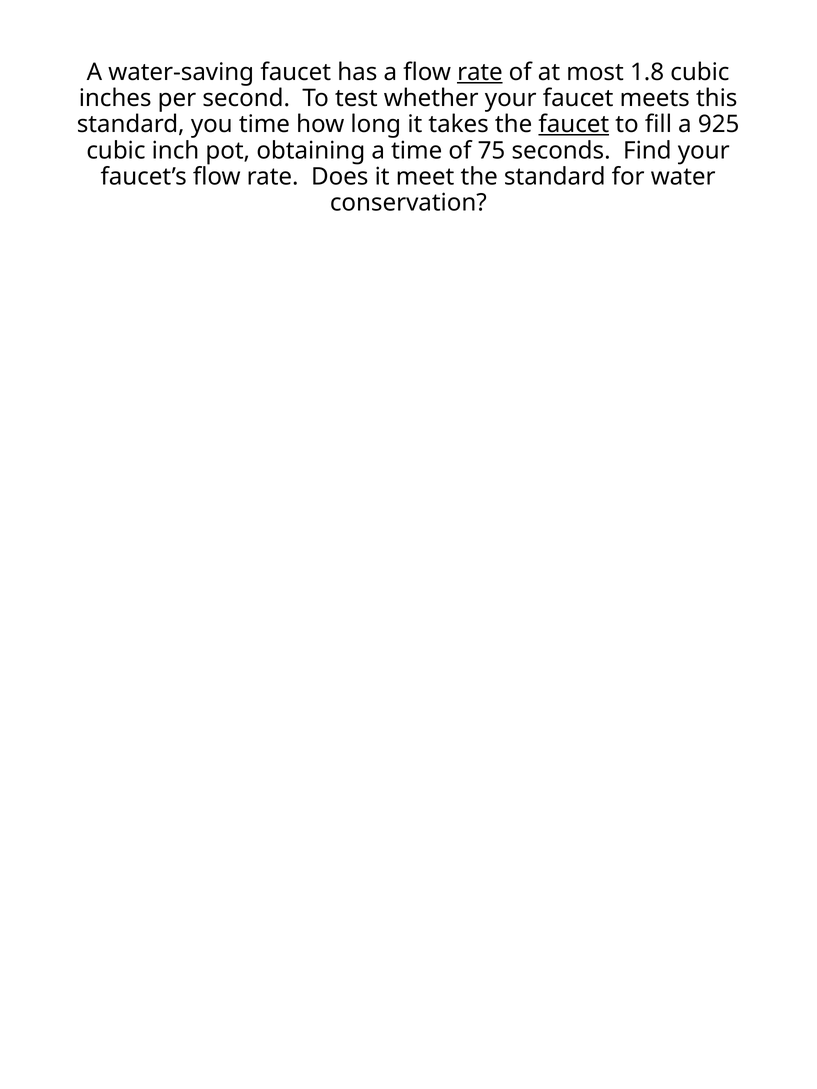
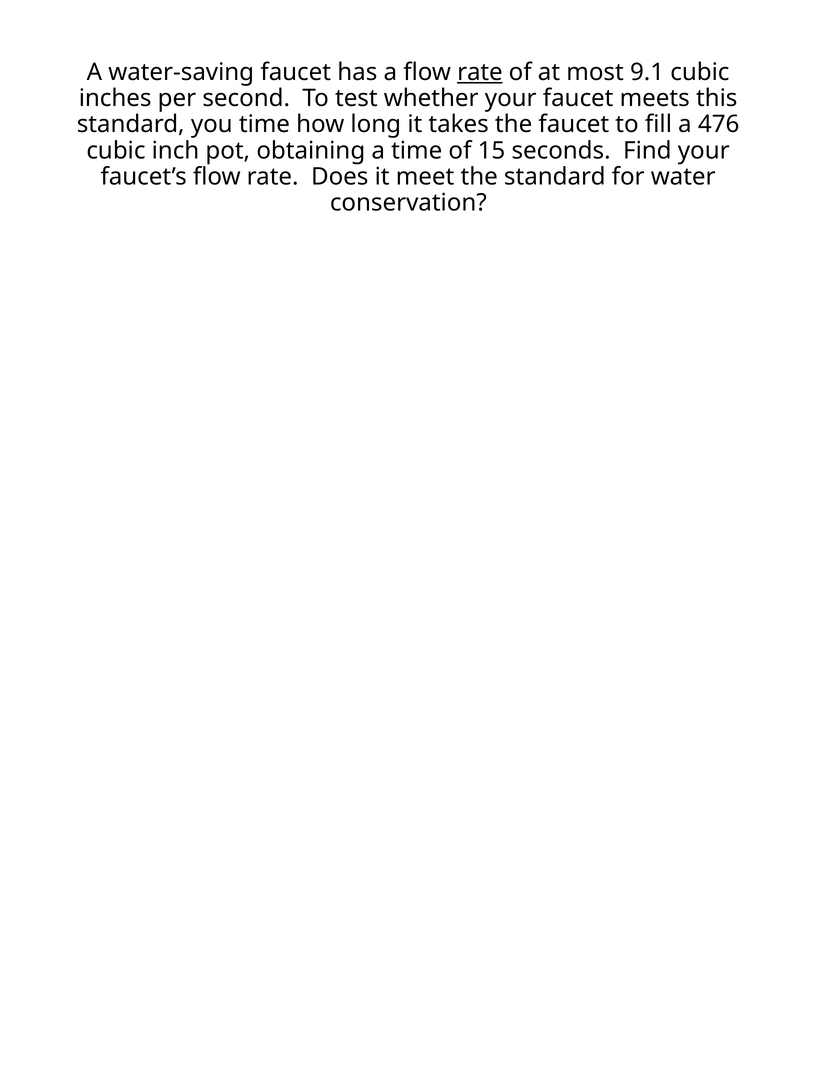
1.8: 1.8 -> 9.1 (647, 72)
faucet underline: present -> none (574, 124)
925: 925 -> 476 (719, 124)
75: 75 -> 15 (491, 151)
